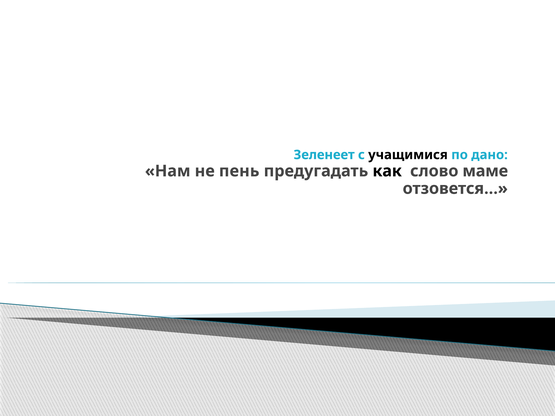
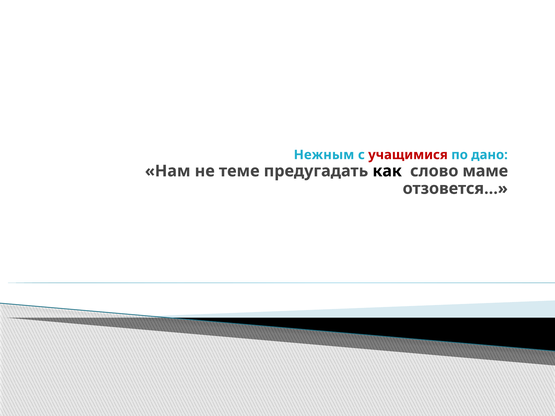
Зеленеет: Зеленеет -> Нежным (324, 155)
учащимися colour: black -> red (408, 155)
пень: пень -> теме (239, 171)
